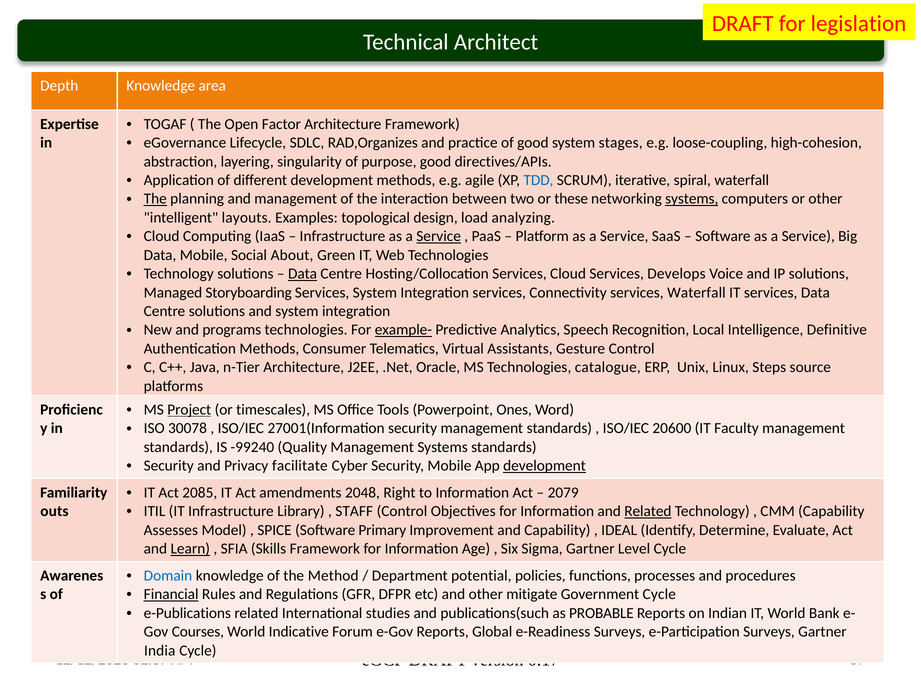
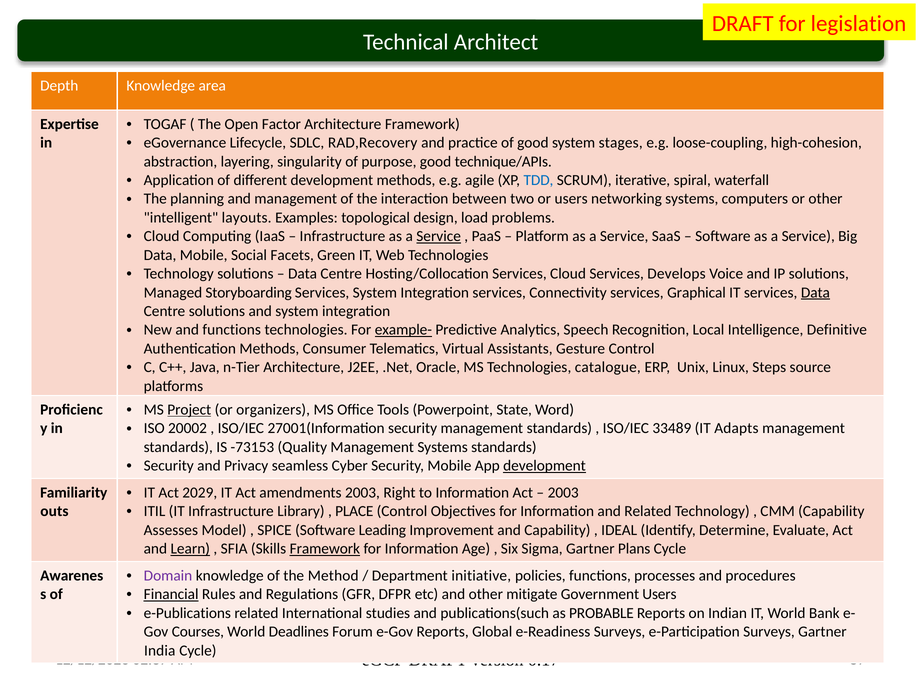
RAD,Organizes: RAD,Organizes -> RAD,Recovery (373, 143)
directives/APIs: directives/APIs -> technique/APIs (503, 161)
The underline: present -> none (155, 199)
or these: these -> users (571, 199)
systems underline: present -> none (692, 199)
analyzing: analyzing -> problems (523, 218)
About: About -> Facets (292, 255)
Data underline: present -> none (303, 274)
services Waterfall: Waterfall -> Graphical (697, 292)
Data underline: none -> present (815, 292)
and programs: programs -> functions (232, 330)
timescales: timescales -> organizers (273, 410)
Ones: Ones -> State (514, 410)
30078: 30078 -> 20002 (188, 428)
20600: 20600 -> 33489 (672, 428)
Faculty: Faculty -> Adapts (736, 428)
-99240: -99240 -> -73153 (252, 447)
facilitate: facilitate -> seamless (300, 466)
2085: 2085 -> 2029 (200, 492)
amendments 2048: 2048 -> 2003 (362, 492)
2079: 2079 -> 2003 (563, 492)
STAFF: STAFF -> PLACE (354, 511)
Related underline: present -> none (648, 511)
Primary: Primary -> Leading (382, 530)
Framework underline: none -> present (325, 549)
Level: Level -> Plans (634, 549)
Domain colour: blue -> purple (168, 575)
potential: potential -> initiative (481, 575)
Government Cycle: Cycle -> Users (659, 594)
Indicative: Indicative -> Deadlines (299, 632)
